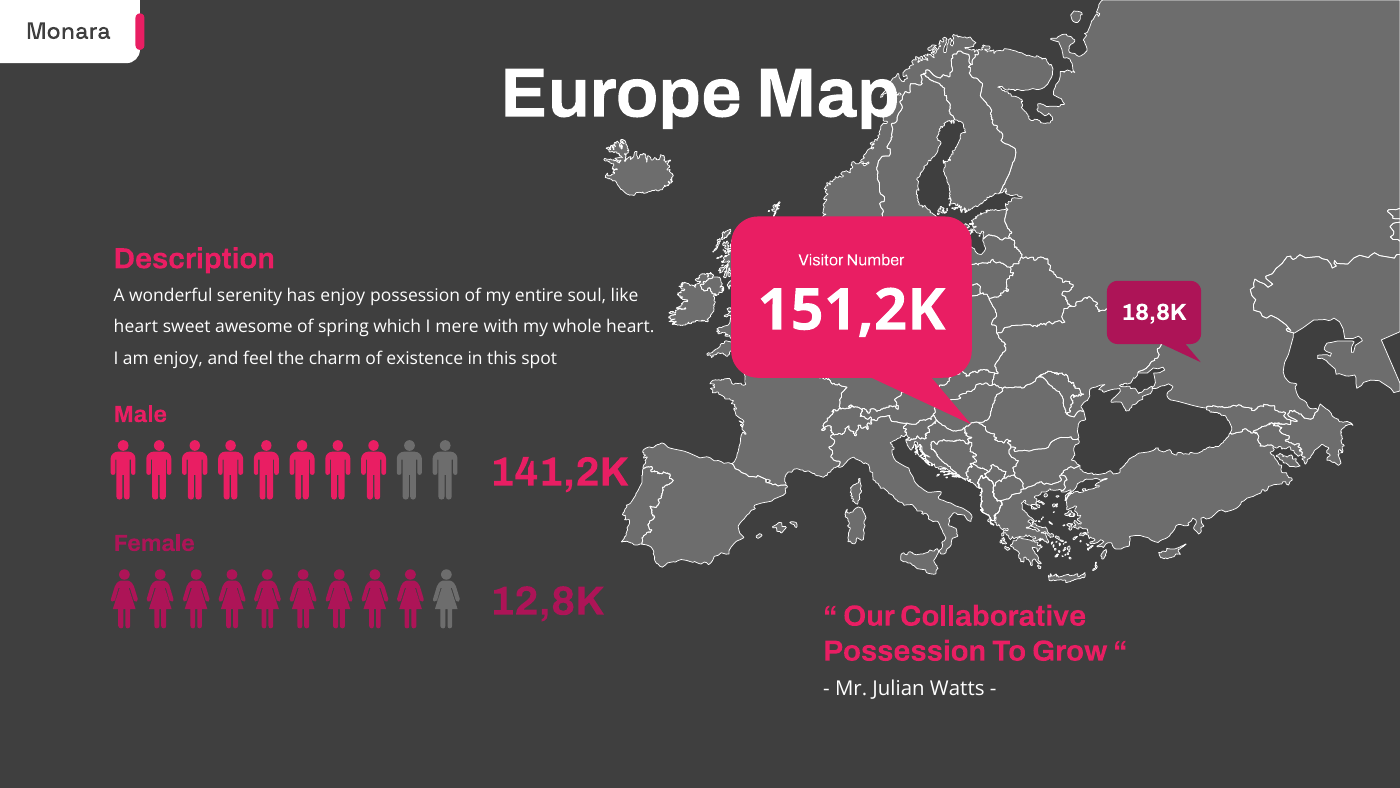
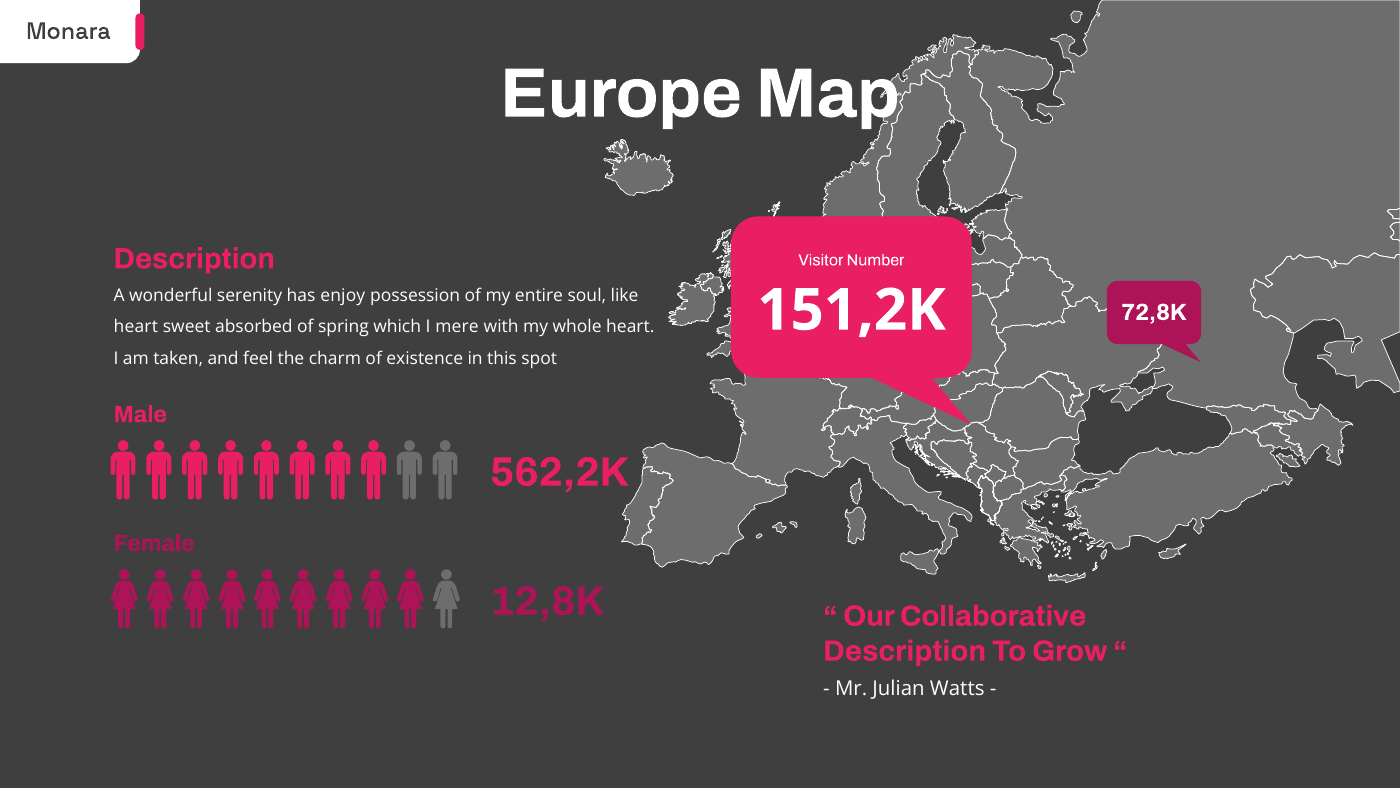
18,8K: 18,8K -> 72,8K (1154, 312)
awesome: awesome -> absorbed (254, 327)
am enjoy: enjoy -> taken (178, 358)
141,2K: 141,2K -> 562,2K (560, 472)
Possession: Possession -> Description (905, 651)
